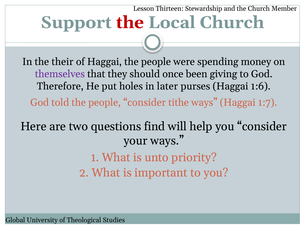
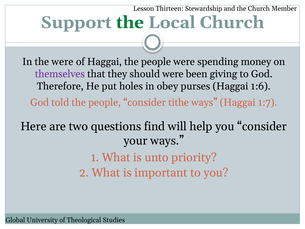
the colour: red -> green (130, 22)
the their: their -> were (62, 62)
should once: once -> were (173, 74)
later: later -> obey (167, 86)
